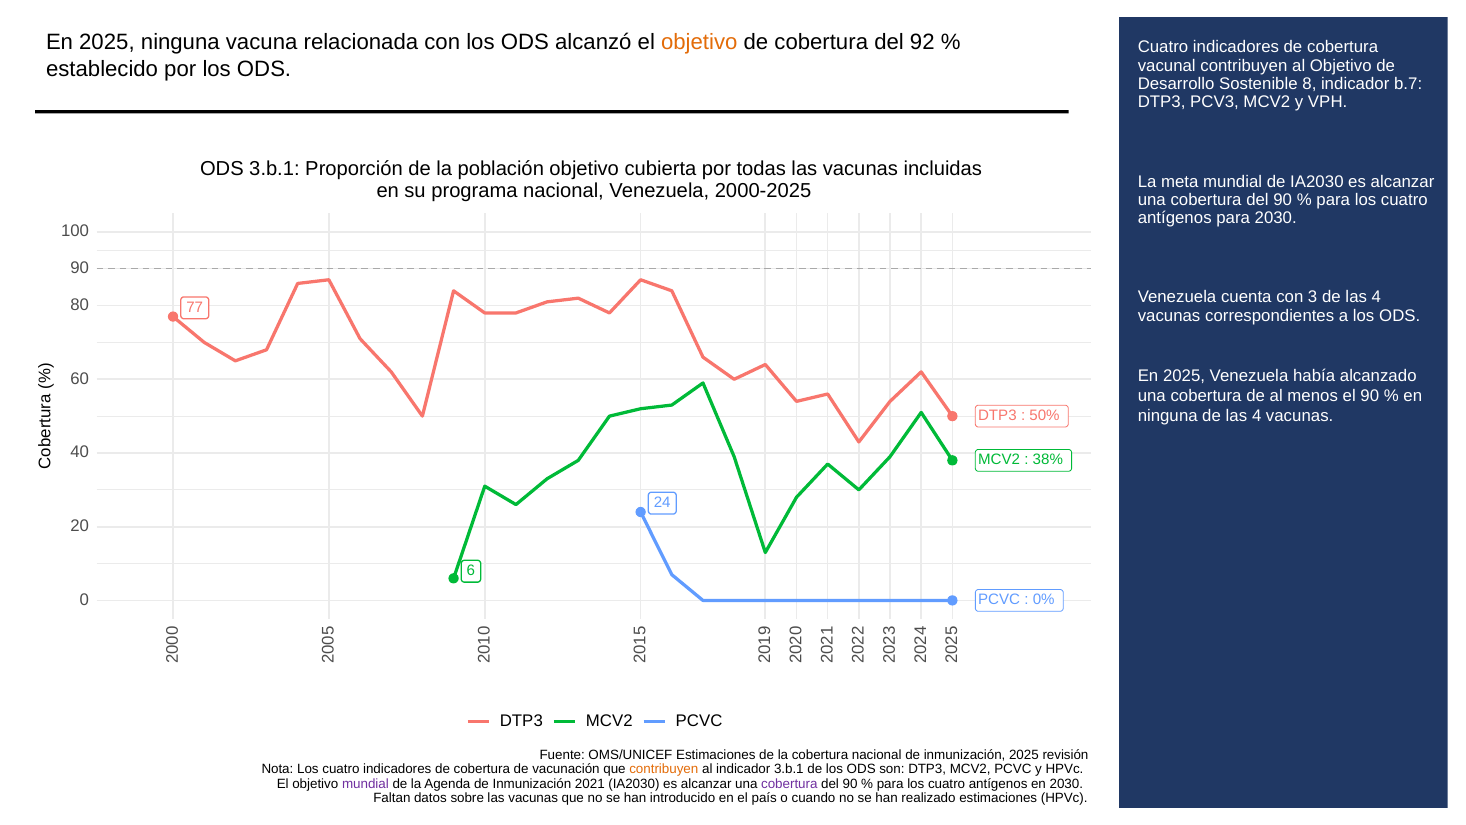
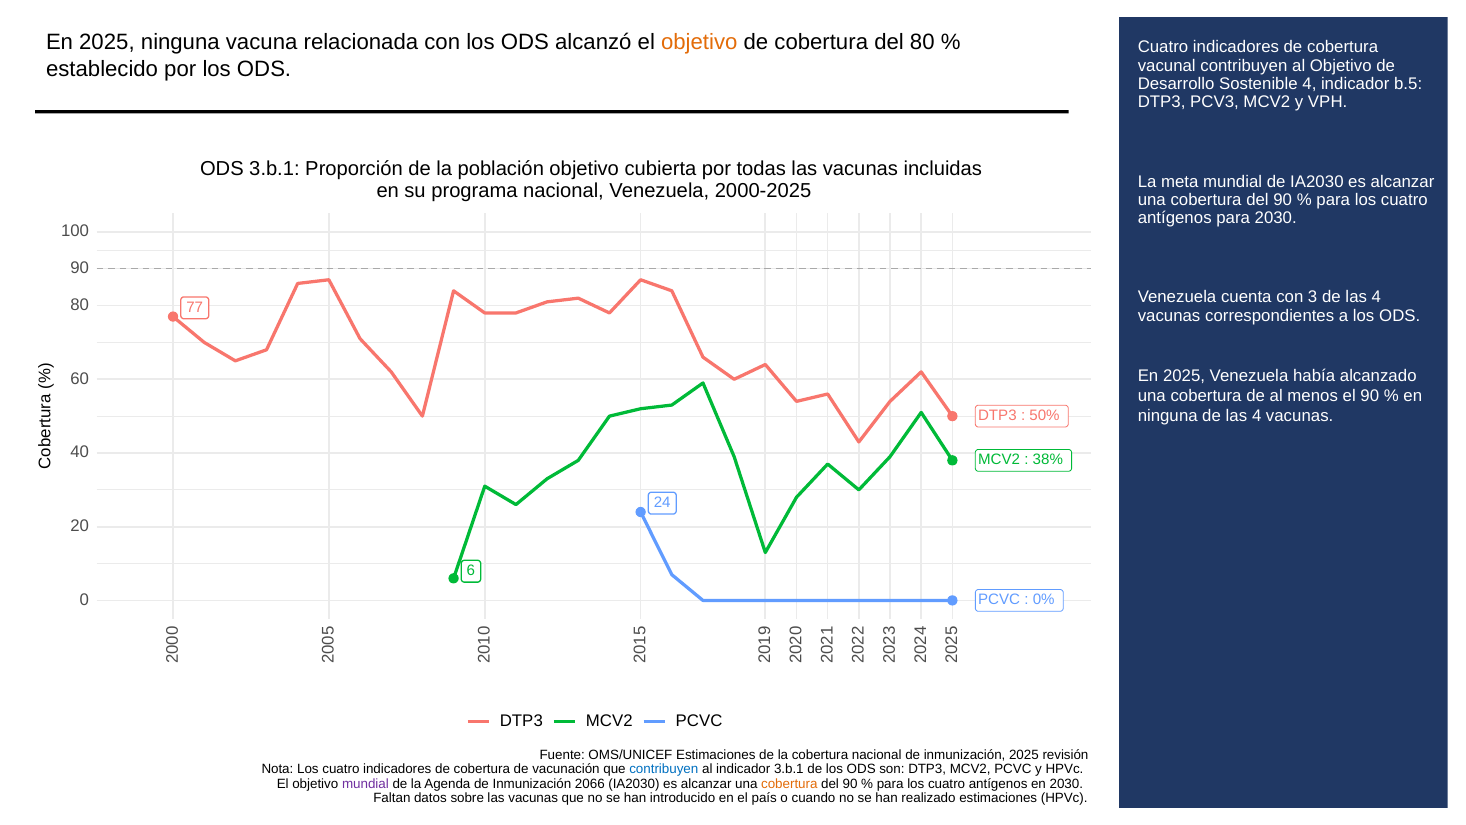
del 92: 92 -> 80 (922, 42)
Sostenible 8: 8 -> 4 (1309, 84)
b.7: b.7 -> b.5 (1408, 84)
contribuyen colour: orange -> blue (664, 769)
2021: 2021 -> 2066 (590, 783)
cobertura colour: purple -> orange (789, 783)
